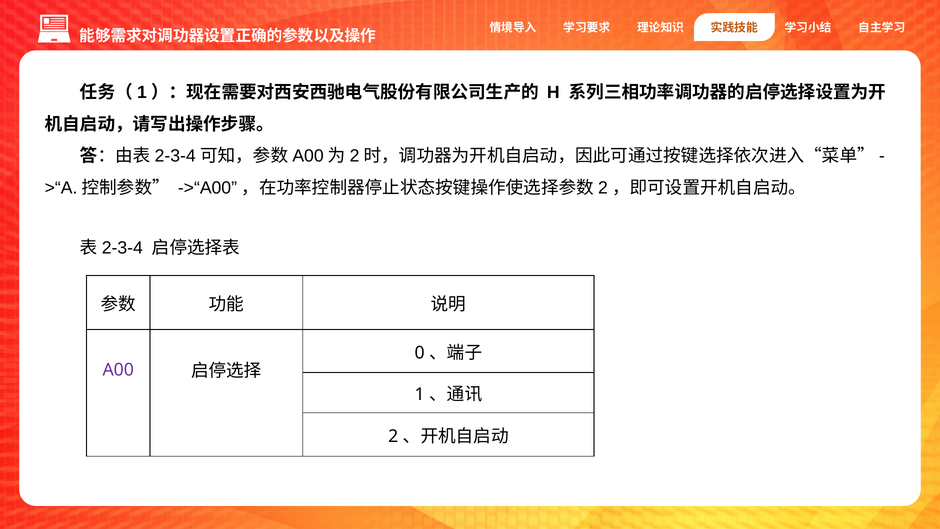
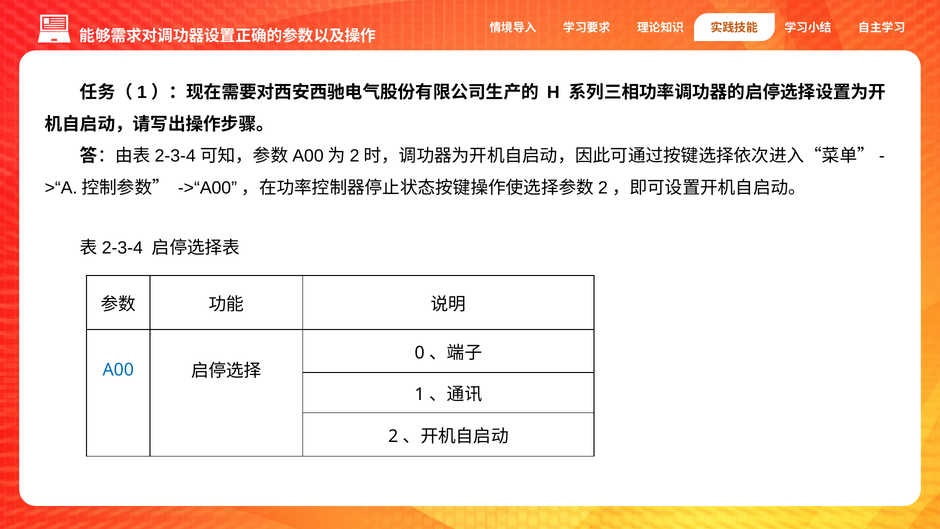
A00 colour: purple -> blue (118, 370)
